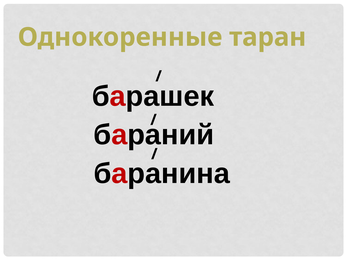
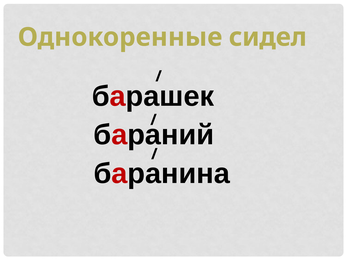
таран: таран -> сидел (268, 37)
